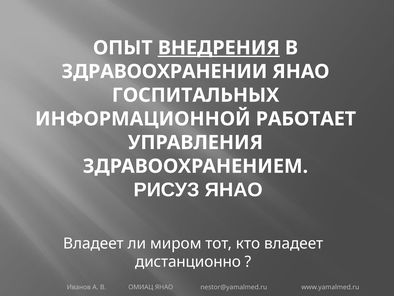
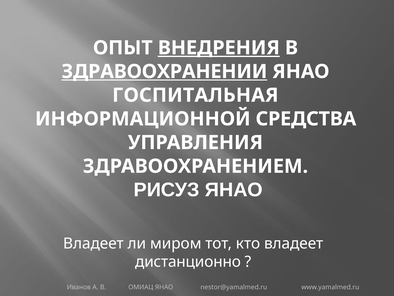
ЗДРАВООХРАНЕНИИ underline: none -> present (164, 71)
ГОСПИТАЛЬНЫХ: ГОСПИТАЛЬНЫХ -> ГОСПИТАЛЬНАЯ (195, 95)
РАБОТАЕТ: РАБОТАЕТ -> СРЕДСТВА (306, 119)
